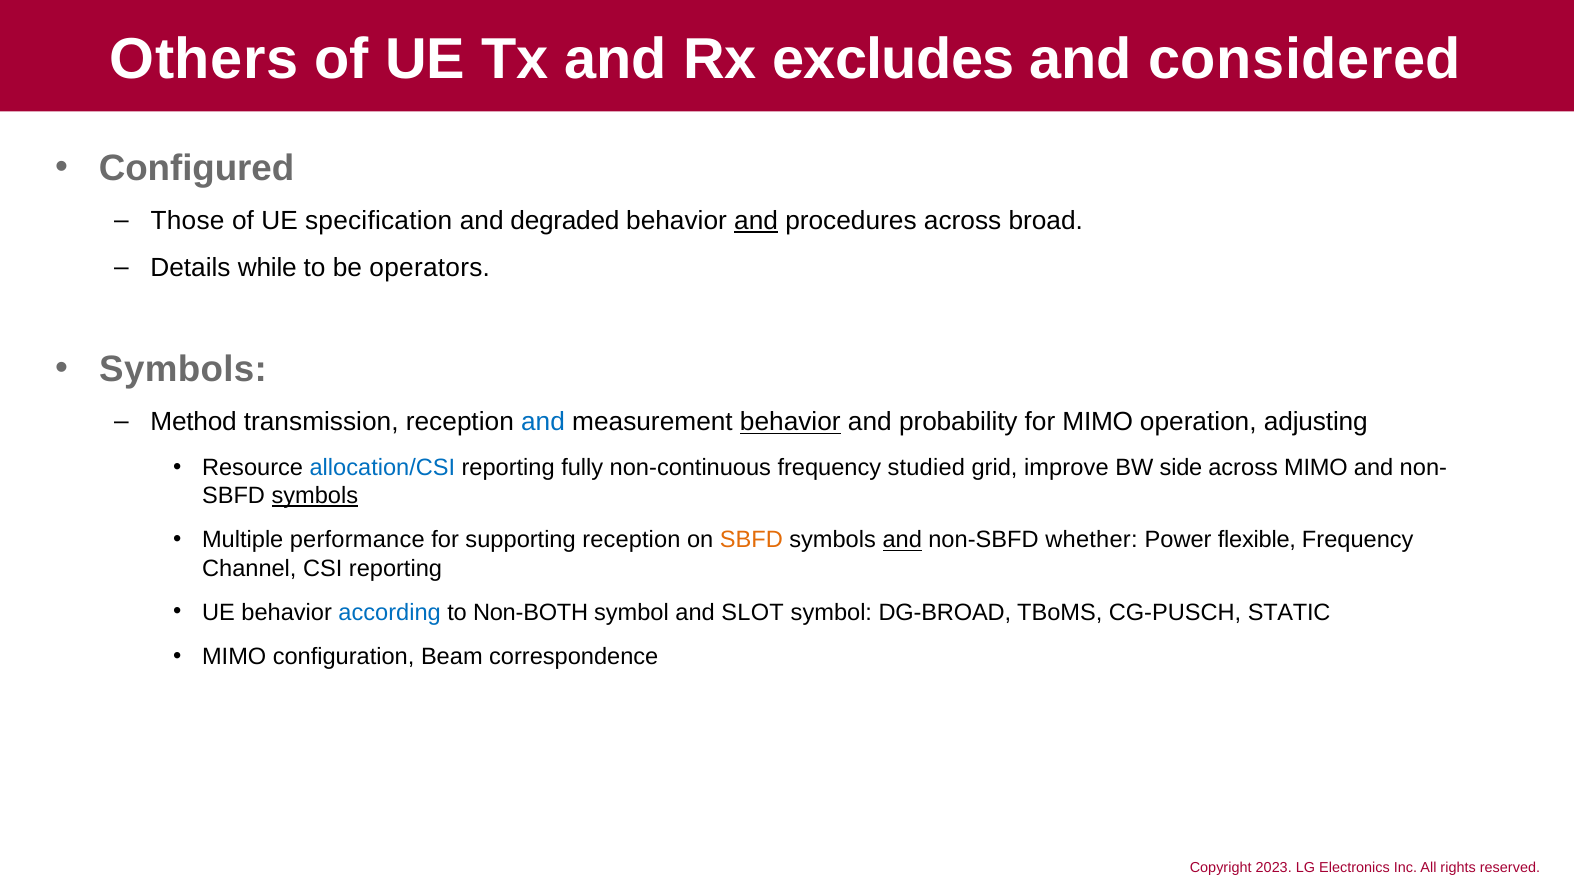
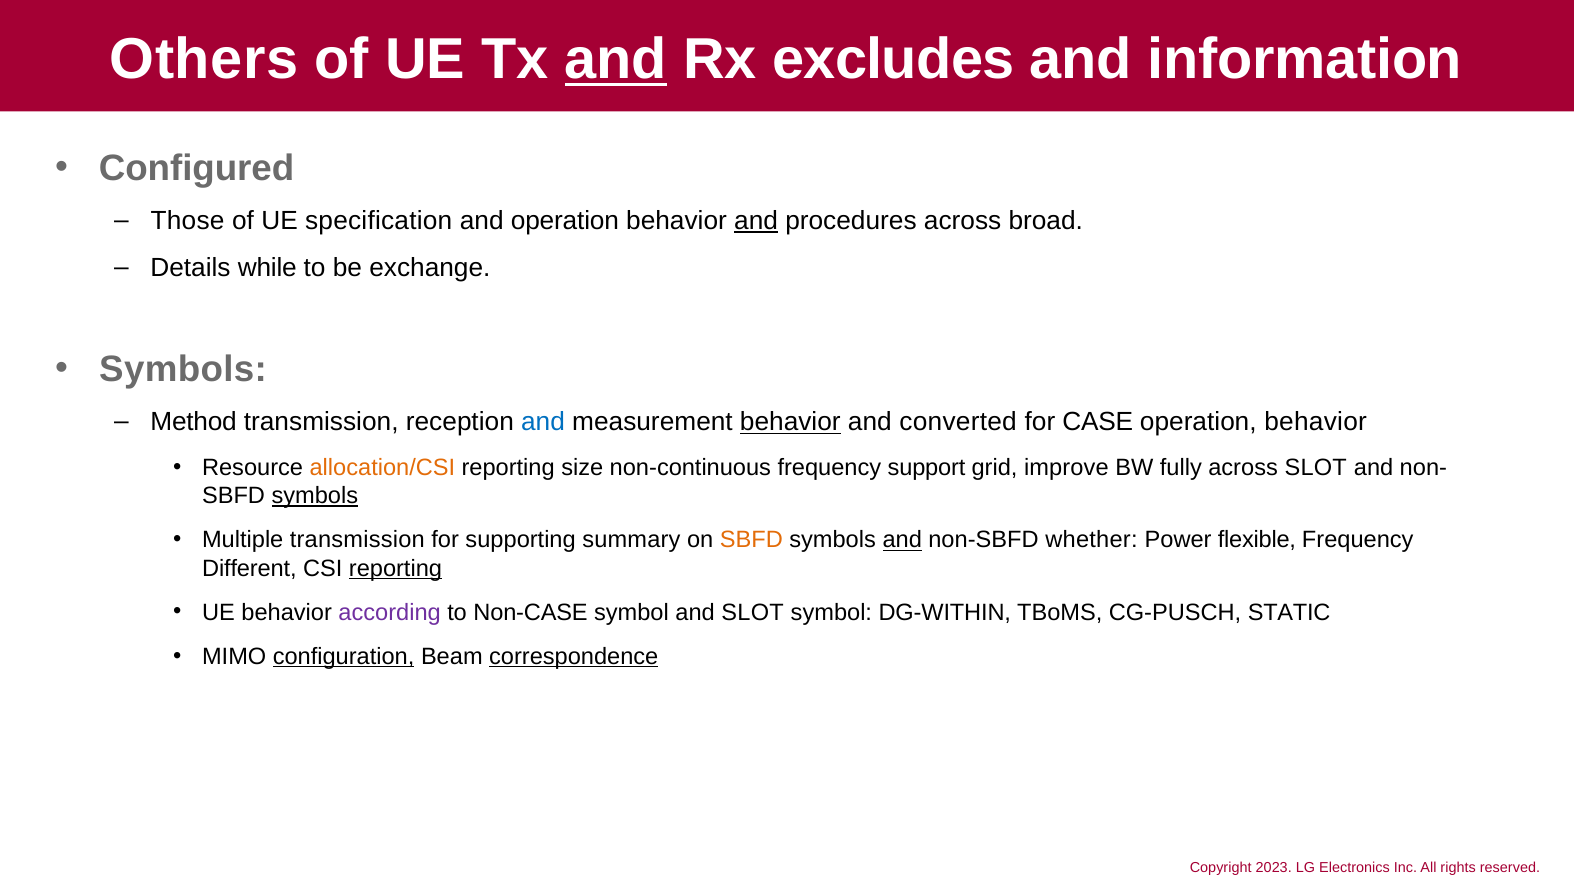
and underline: none -> present (616, 60)
considered: considered -> information (1305, 60)
and degraded: degraded -> operation (565, 221)
operators: operators -> exchange (430, 268)
probability: probability -> converted (958, 422)
for MIMO: MIMO -> CASE (1098, 422)
adjusting: adjusting -> behavior (1316, 422)
allocation/CSI colour: blue -> orange (382, 468)
fully: fully -> size (582, 468)
studied: studied -> support (927, 468)
side: side -> fully (1181, 468)
across MIMO: MIMO -> SLOT (1316, 468)
Multiple performance: performance -> transmission (357, 540)
supporting reception: reception -> summary (631, 540)
Channel: Channel -> Different (249, 569)
reporting underline: none -> present (395, 569)
according colour: blue -> purple (390, 613)
Non-BOTH: Non-BOTH -> Non-CASE (531, 613)
DG-BROAD: DG-BROAD -> DG-WITHIN (945, 613)
configuration underline: none -> present (344, 657)
correspondence underline: none -> present (574, 657)
